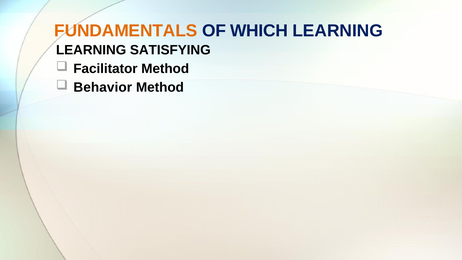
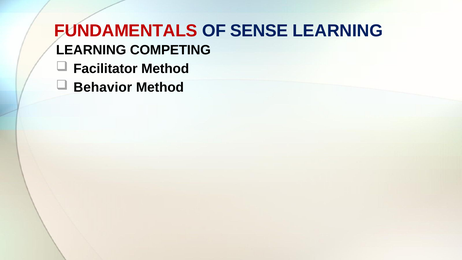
FUNDAMENTALS colour: orange -> red (126, 31)
WHICH: WHICH -> SENSE (259, 31)
SATISFYING: SATISFYING -> COMPETING (170, 50)
